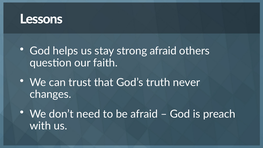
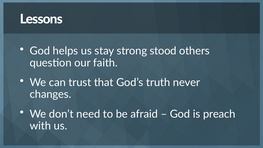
strong afraid: afraid -> stood (163, 51)
